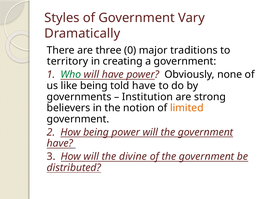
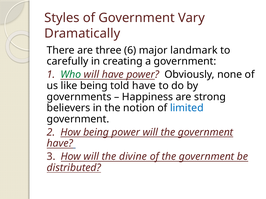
0: 0 -> 6 (130, 50)
traditions: traditions -> landmark (194, 50)
territory: territory -> carefully (68, 62)
Institution: Institution -> Happiness (147, 97)
limited colour: orange -> blue (187, 108)
